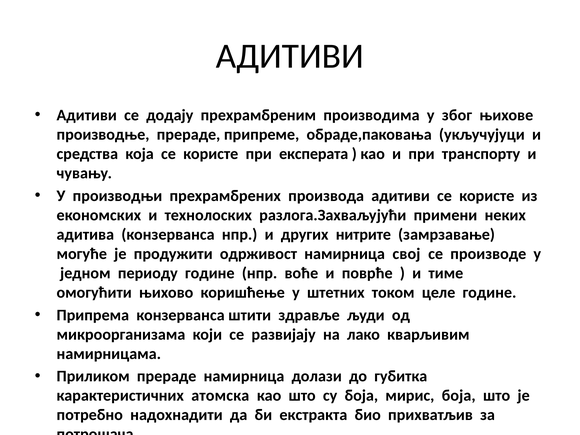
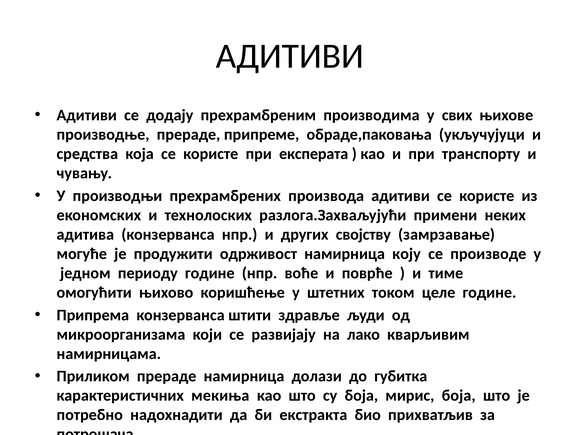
због: због -> свих (457, 115)
нитрите: нитрите -> својству (363, 234)
свој: свој -> коју (407, 254)
атомска: атомска -> мeкиња (220, 396)
